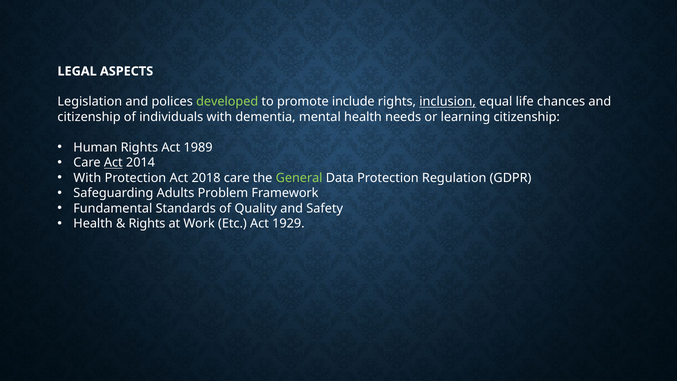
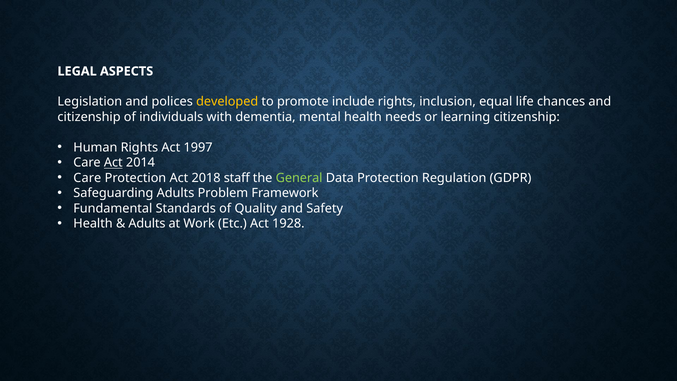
developed colour: light green -> yellow (227, 102)
inclusion underline: present -> none (448, 102)
1989: 1989 -> 1997 (198, 147)
With: With -> Care (87, 178)
2018 care: care -> staff (237, 178)
Rights: Rights -> Adults (147, 224)
1929: 1929 -> 1928 (288, 224)
